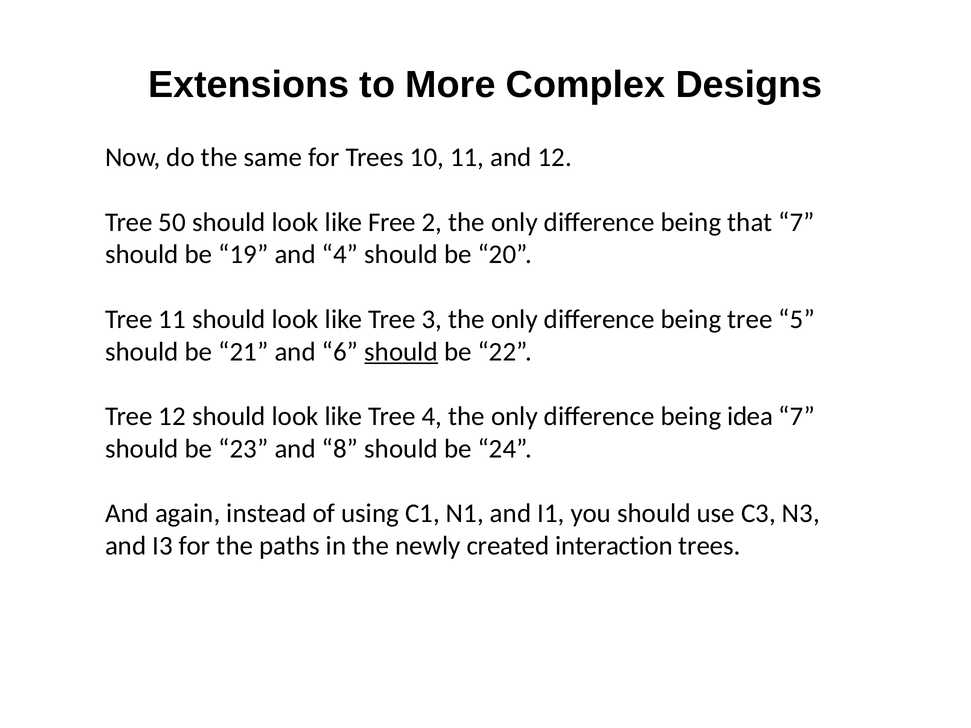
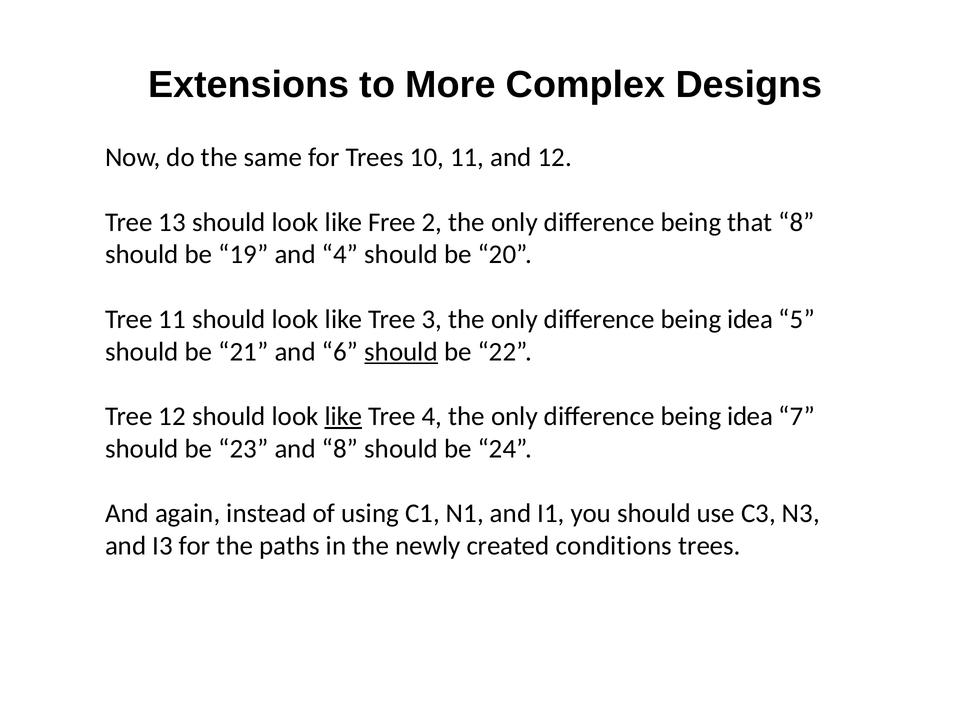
50: 50 -> 13 (172, 222)
that 7: 7 -> 8 (797, 222)
tree: tree -> idea (750, 319)
like underline: none -> present (343, 417)
interaction: interaction -> conditions (614, 546)
